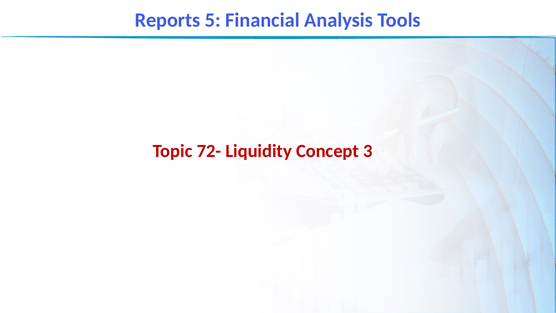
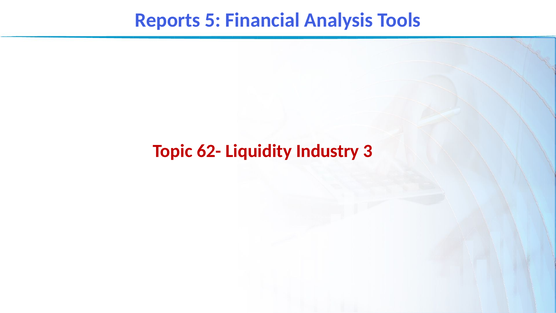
72-: 72- -> 62- (209, 151)
Concept: Concept -> Industry (328, 151)
